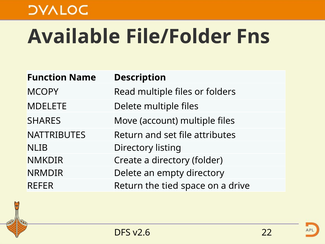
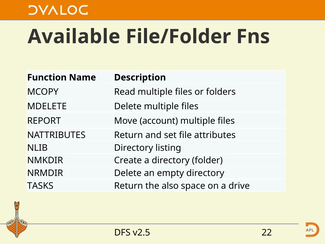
SHARES: SHARES -> REPORT (44, 121)
REFER: REFER -> TASKS (40, 186)
tied: tied -> also (170, 186)
v2.6: v2.6 -> v2.5 (141, 232)
